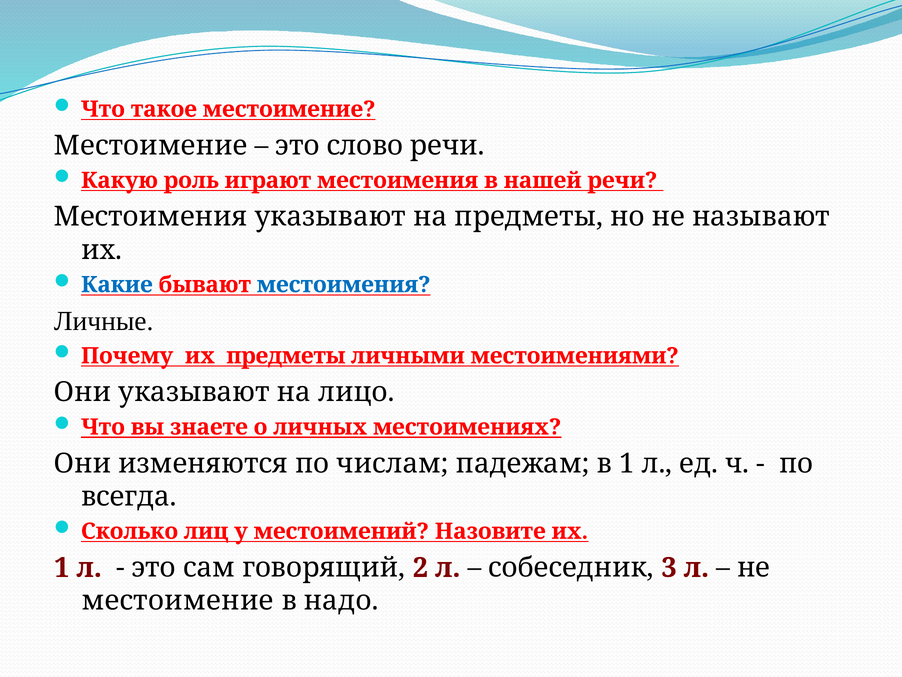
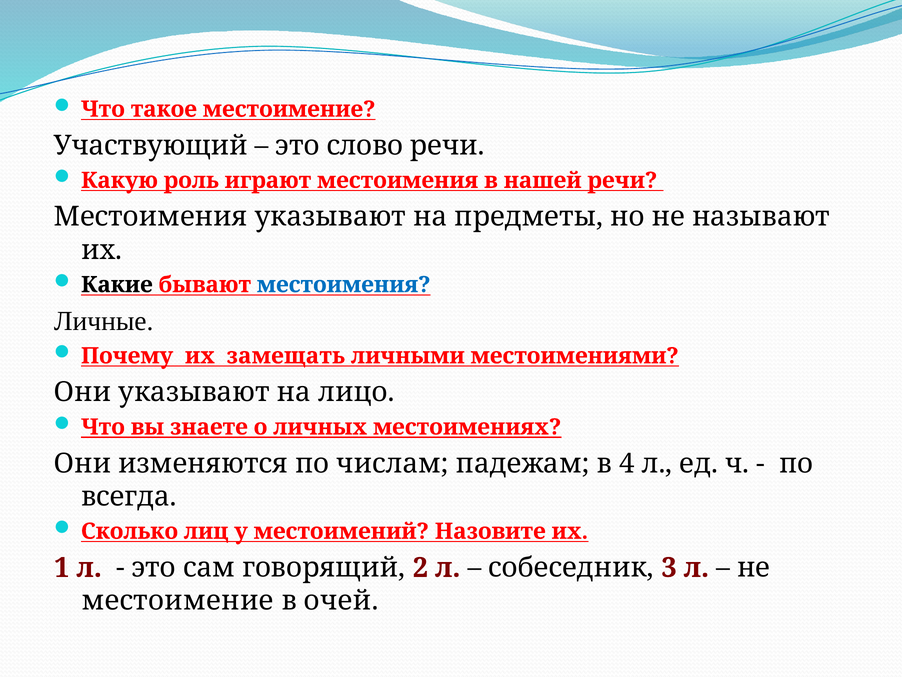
Местоимение: Местоимение -> Участвующий (151, 146)
Какие colour: blue -> black (117, 285)
их предметы: предметы -> замещать (286, 356)
в 1: 1 -> 4 (627, 463)
надо: надо -> очей (341, 600)
